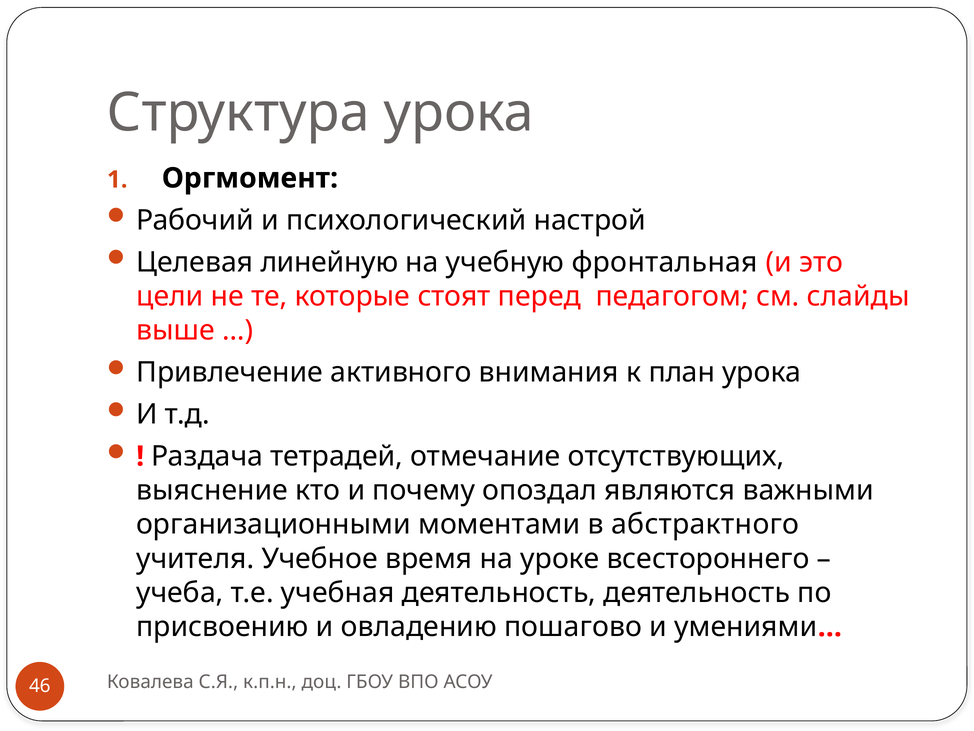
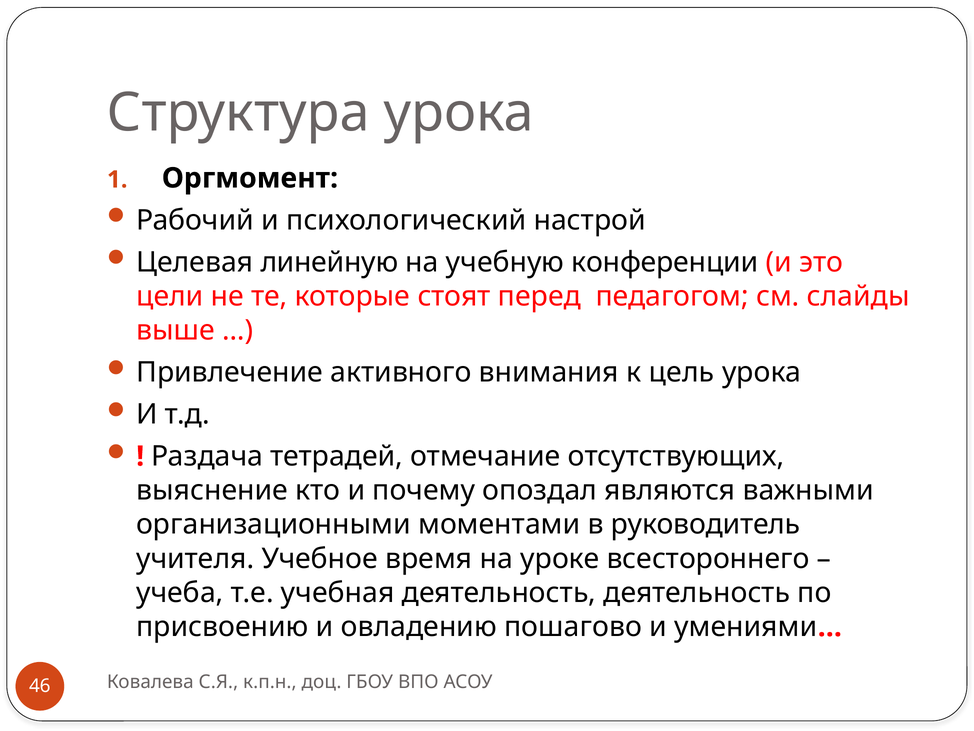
фронтальная: фронтальная -> конференции (665, 262)
план: план -> цель (682, 372)
абстрактного: абстрактного -> руководитель (706, 524)
